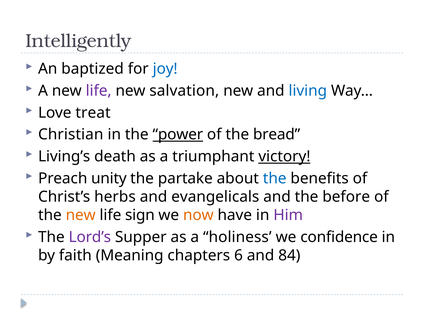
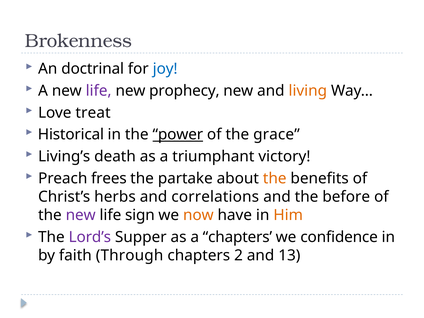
Intelligently: Intelligently -> Brokenness (78, 41)
baptized: baptized -> doctrinal (93, 69)
salvation: salvation -> prophecy (184, 91)
living colour: blue -> orange (308, 91)
Christian: Christian -> Historical (71, 135)
bread: bread -> grace (276, 135)
victory underline: present -> none (284, 156)
unity: unity -> frees (109, 178)
the colour: blue -> orange (275, 178)
evangelicals: evangelicals -> correlations (215, 197)
new colour: orange -> purple (81, 215)
Him colour: purple -> orange (288, 215)
a holiness: holiness -> chapters (237, 237)
Meaning: Meaning -> Through (130, 255)
6: 6 -> 2 (238, 255)
84: 84 -> 13 (289, 255)
